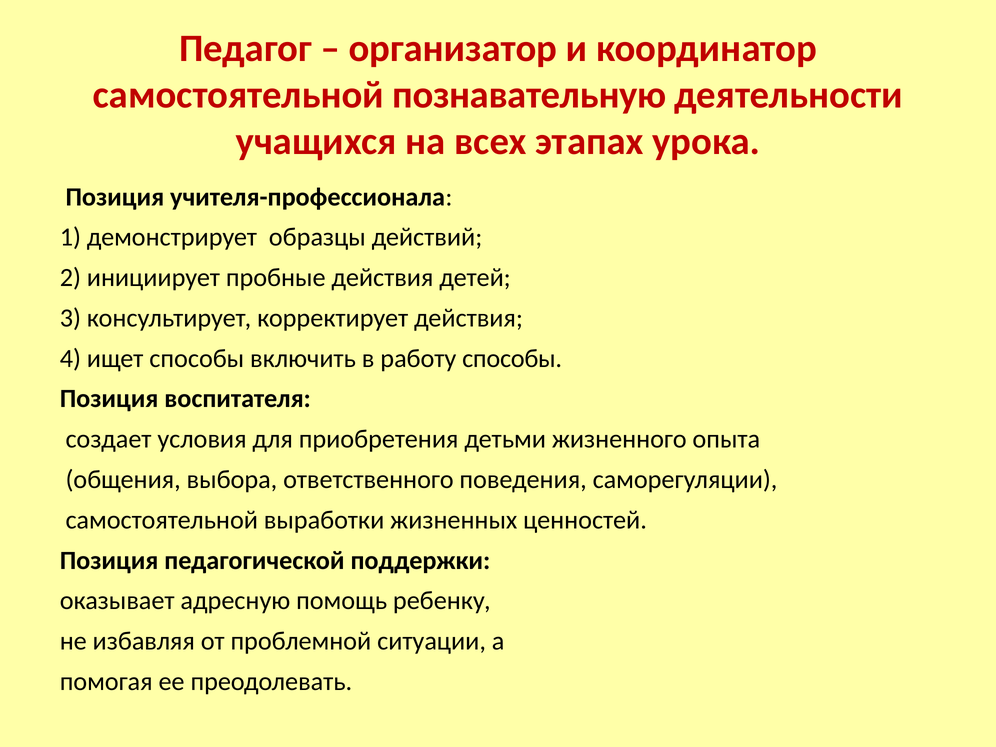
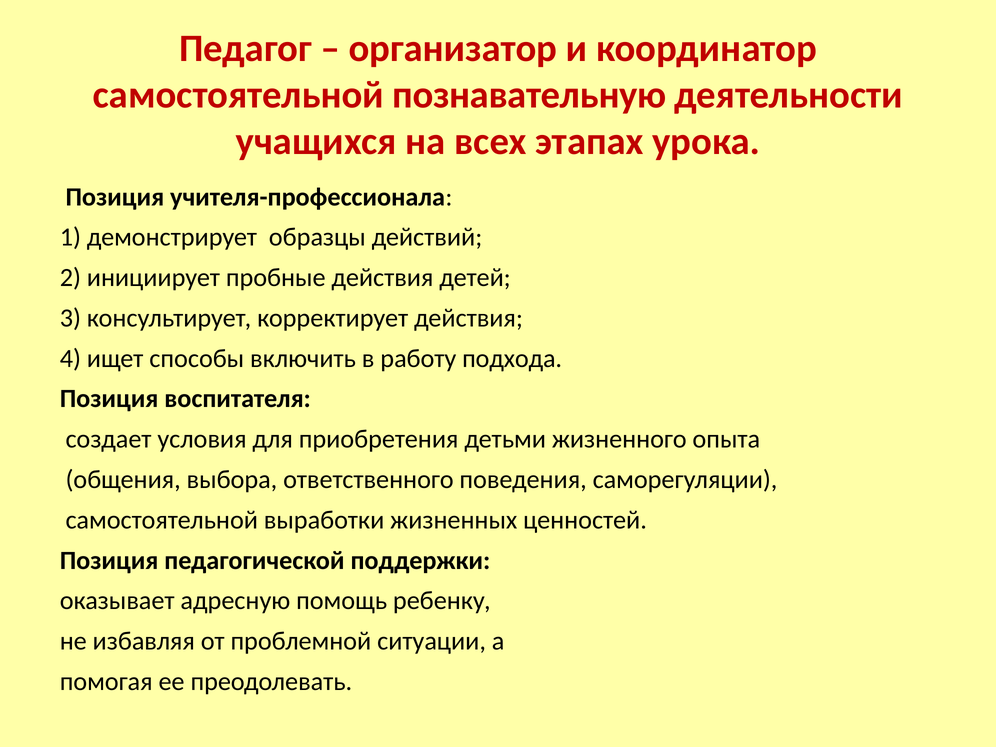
работу способы: способы -> подхода (512, 358)
